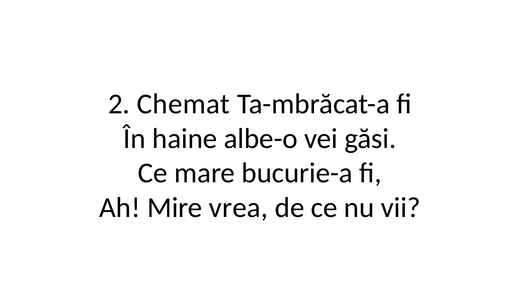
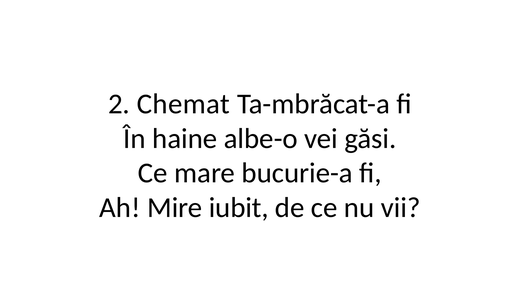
vrea: vrea -> iubit (239, 208)
